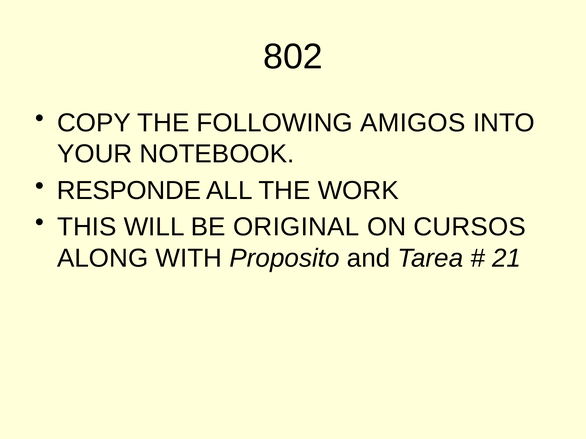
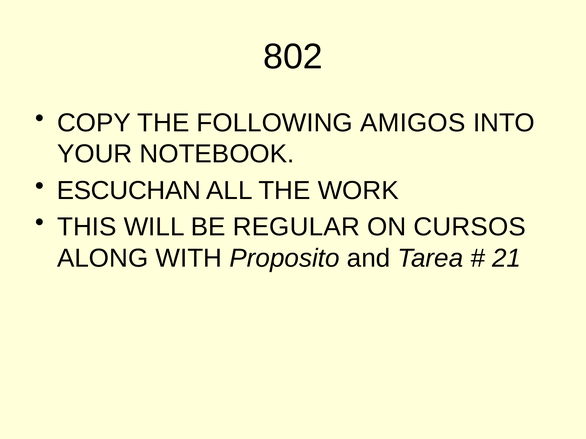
RESPONDE: RESPONDE -> ESCUCHAN (129, 191)
ORIGINAL: ORIGINAL -> REGULAR (296, 227)
